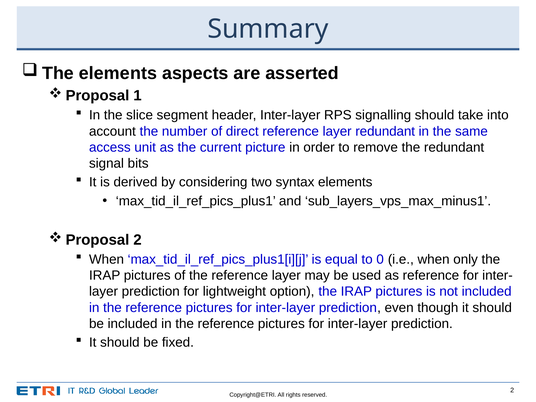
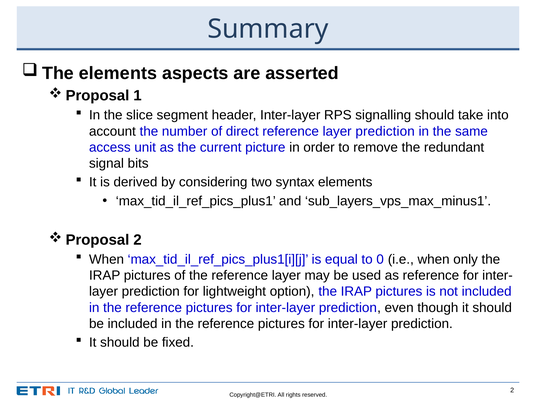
reference layer redundant: redundant -> prediction (385, 131)
